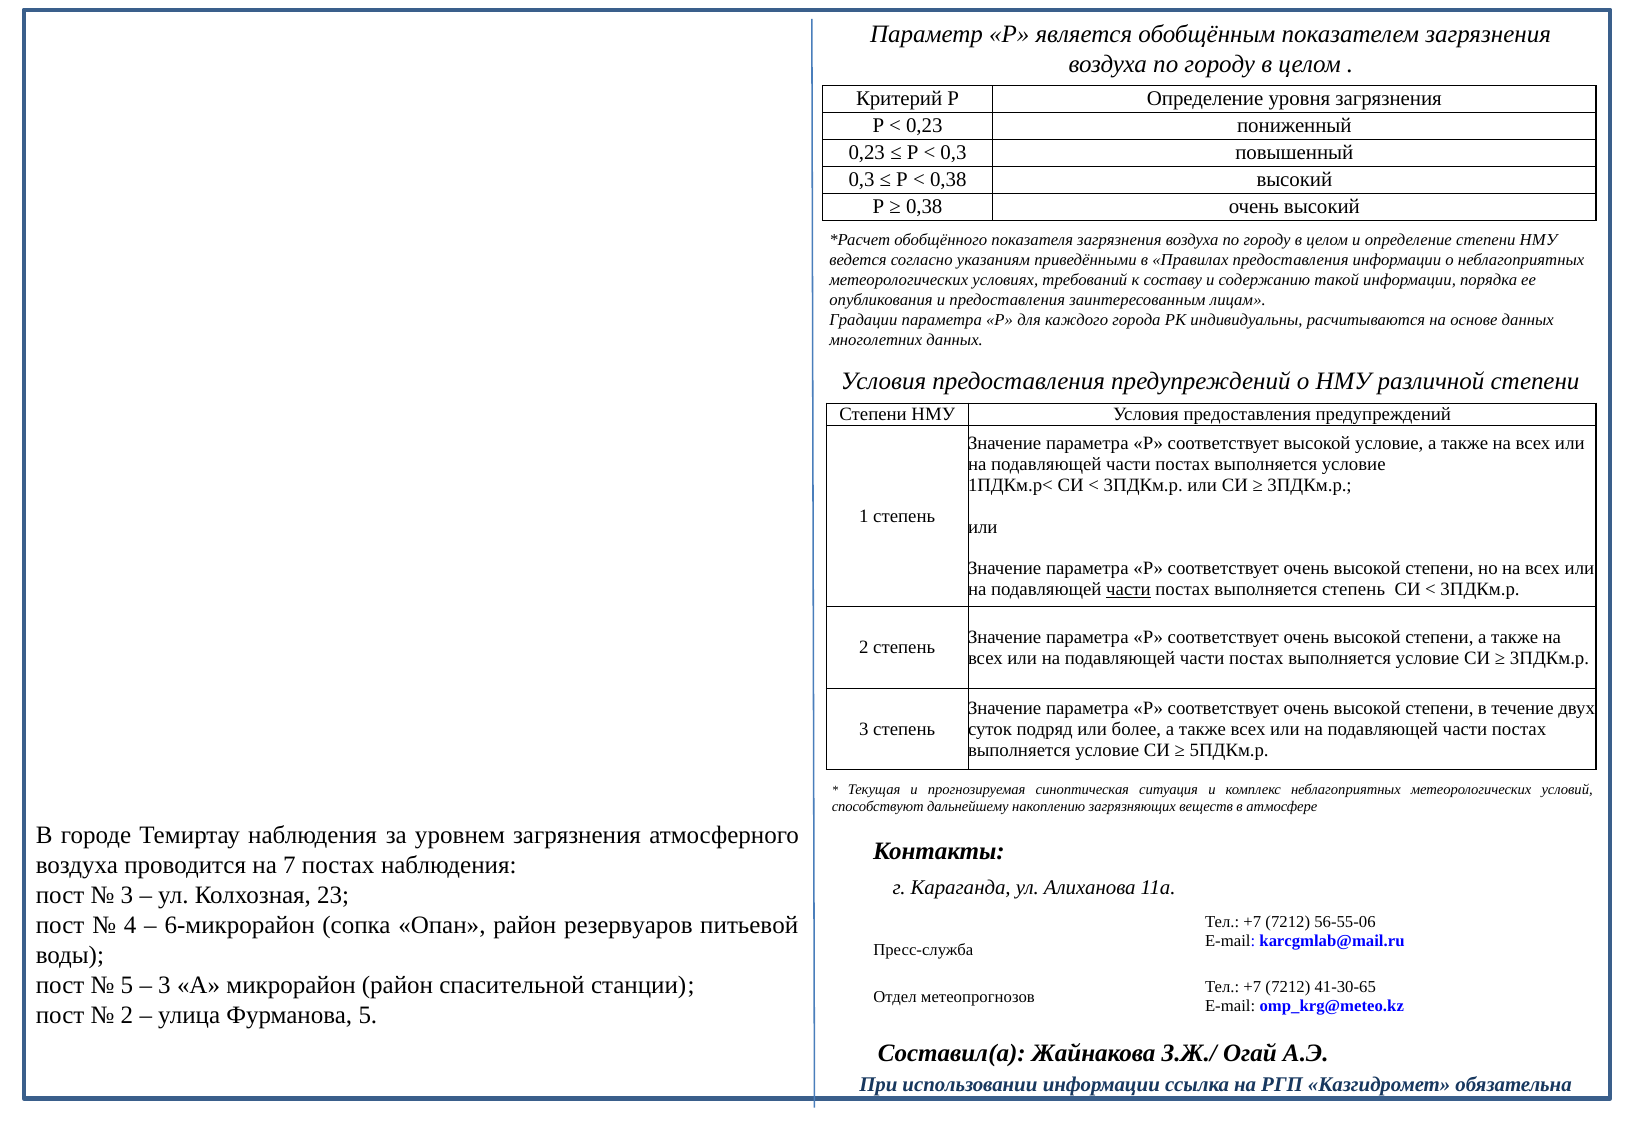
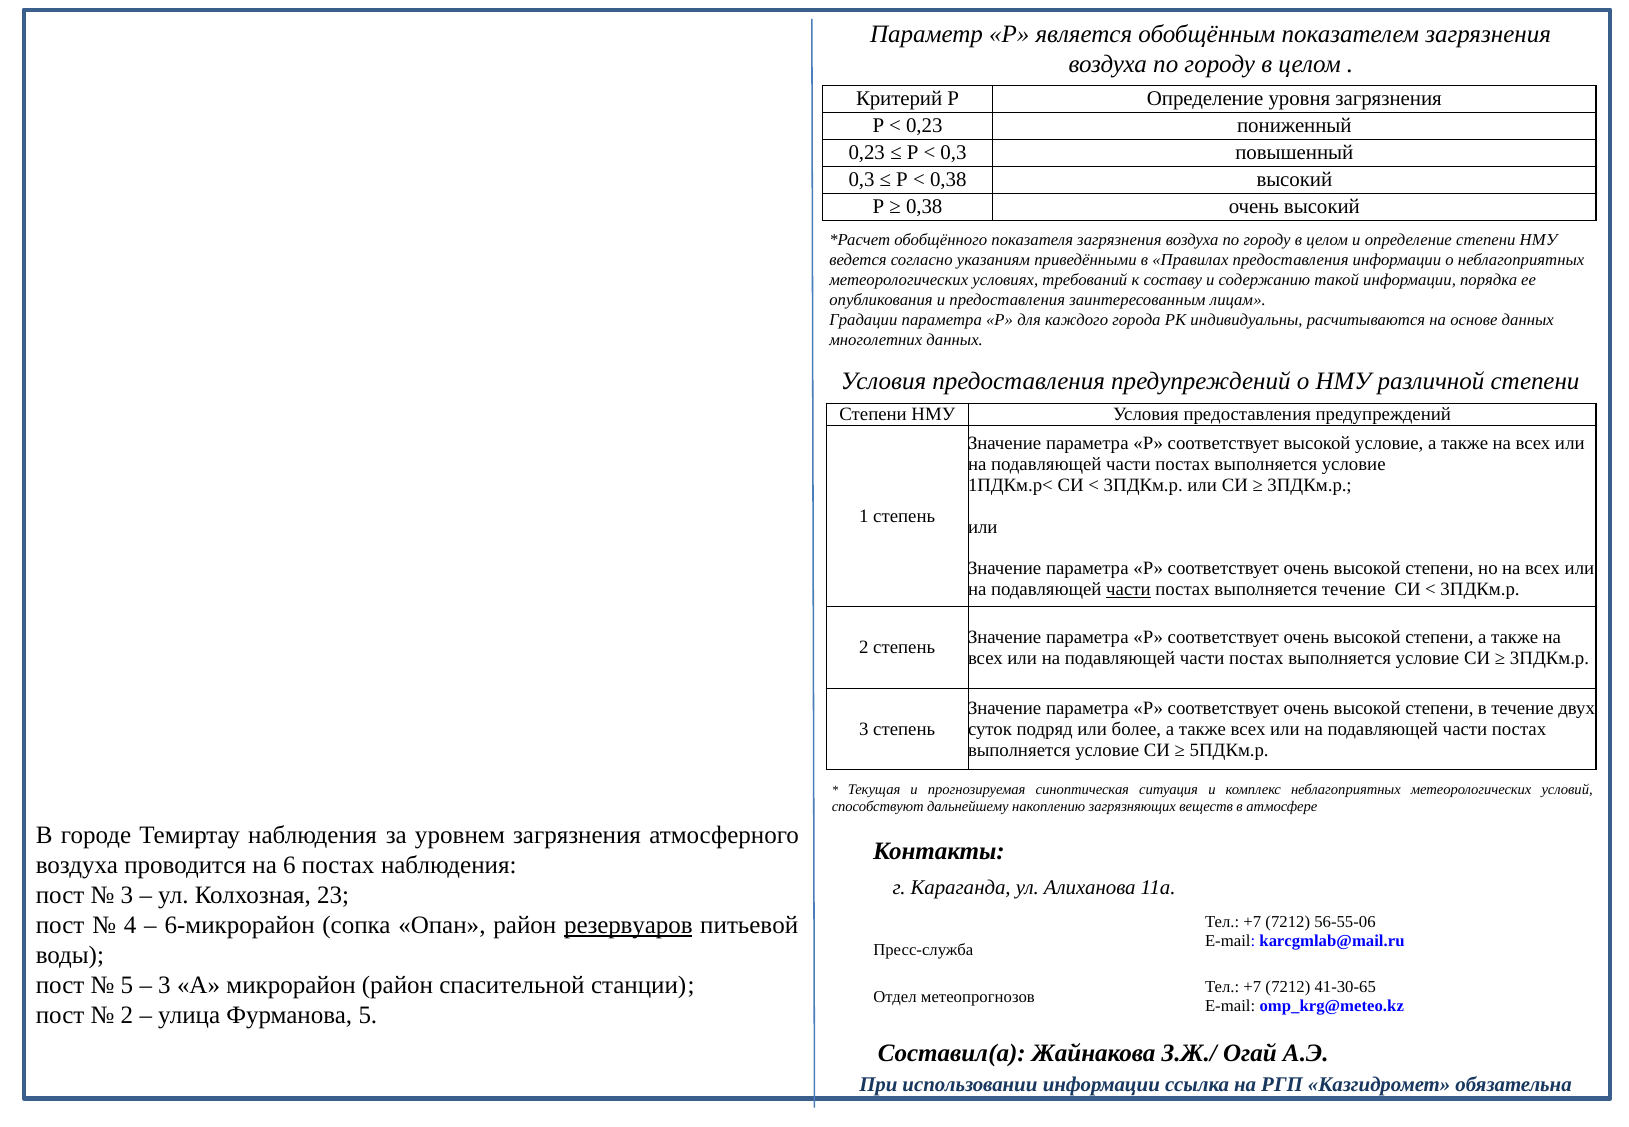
выполняется степень: степень -> течение (1354, 590)
7: 7 -> 6 (289, 866)
резервуаров underline: none -> present (628, 926)
